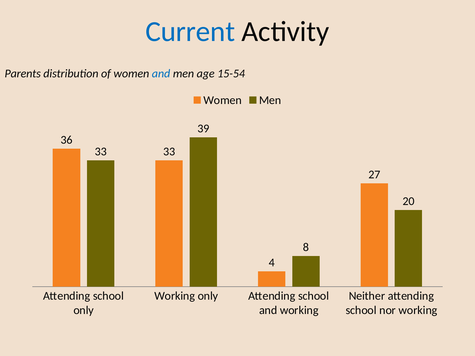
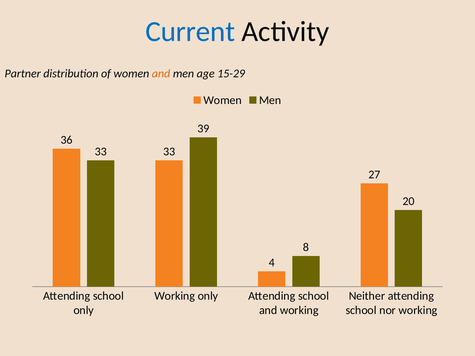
Parents: Parents -> Partner (23, 74)
and colour: blue -> orange (161, 74)
15-54: 15-54 -> 15-29 (231, 74)
